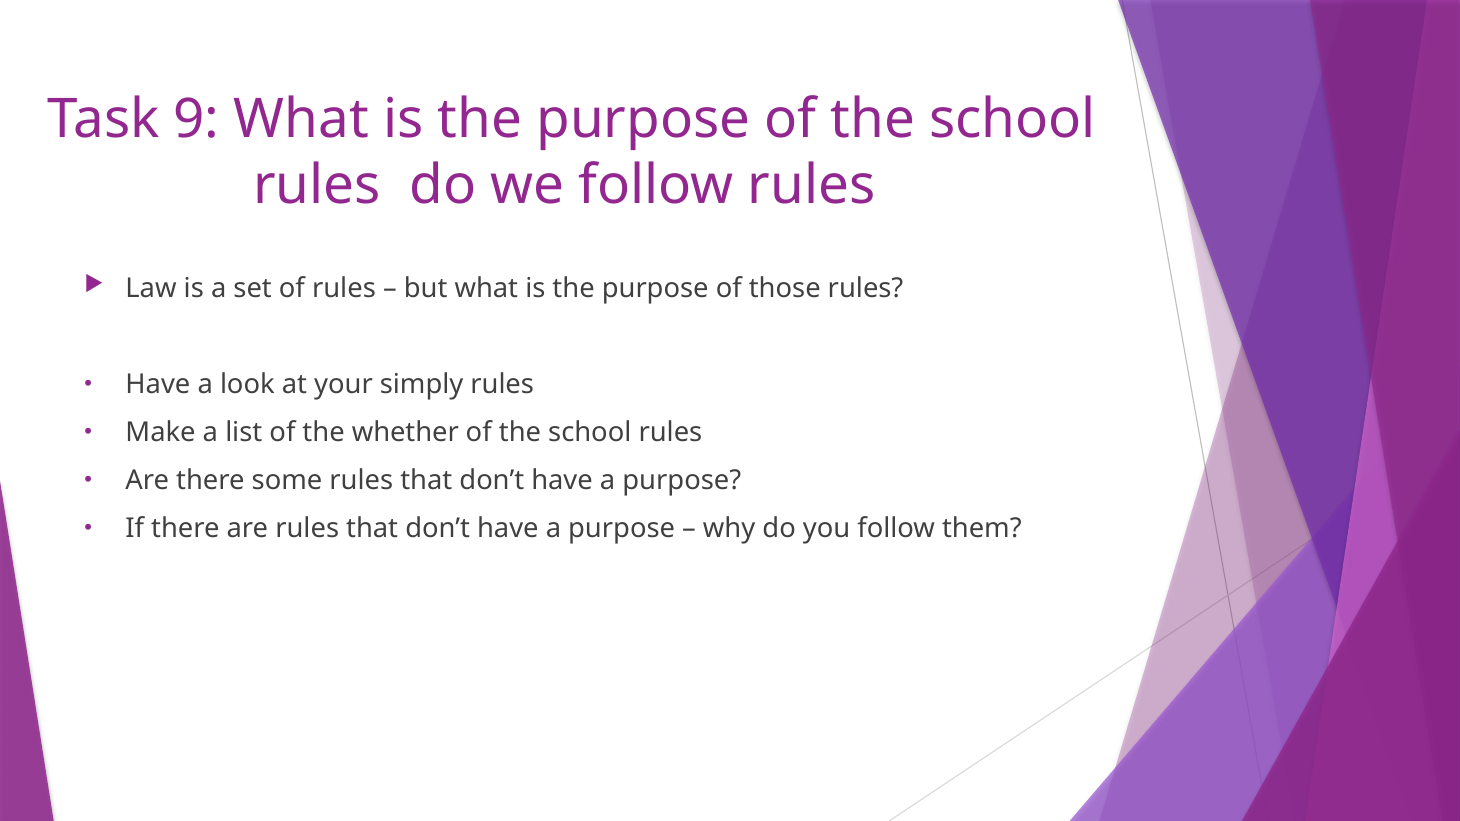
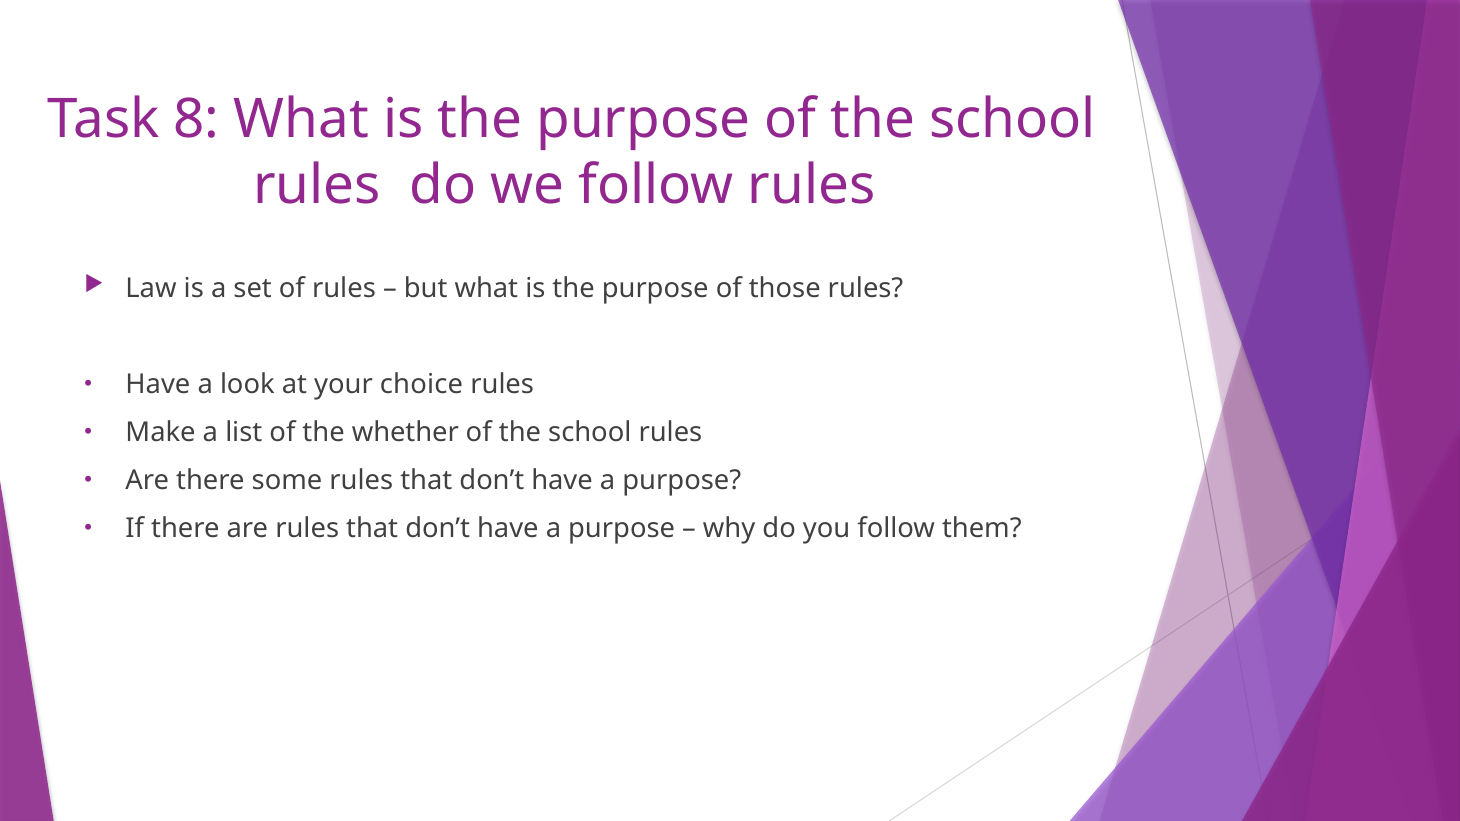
9: 9 -> 8 (197, 120)
simply: simply -> choice (421, 385)
